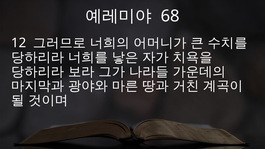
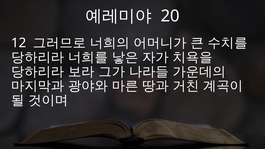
68: 68 -> 20 (170, 16)
